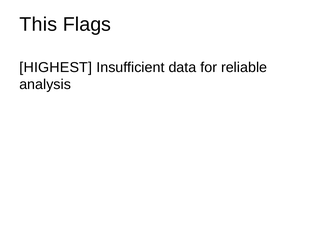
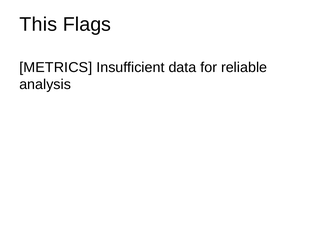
HIGHEST: HIGHEST -> METRICS (56, 68)
